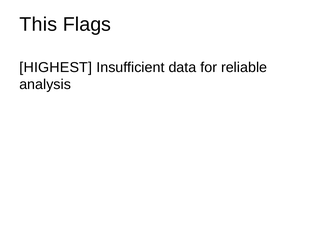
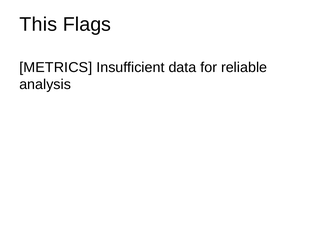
HIGHEST: HIGHEST -> METRICS (56, 68)
